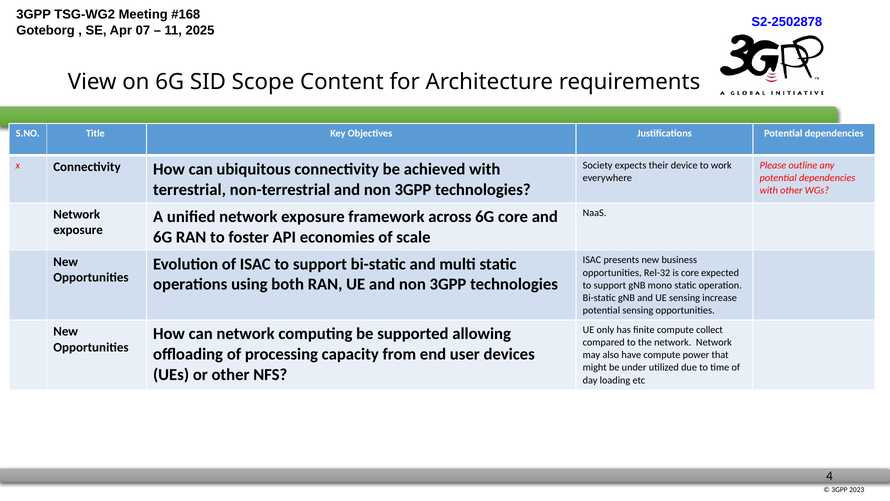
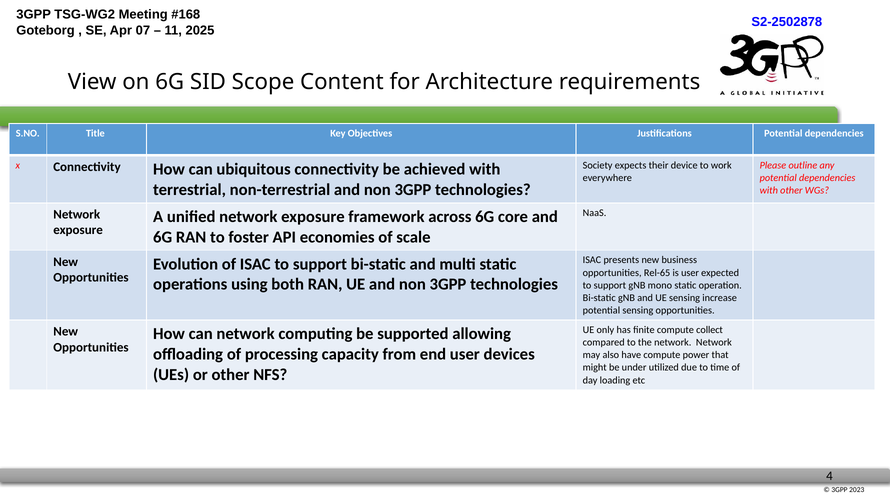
Rel-32: Rel-32 -> Rel-65 (657, 273)
is core: core -> user (690, 273)
